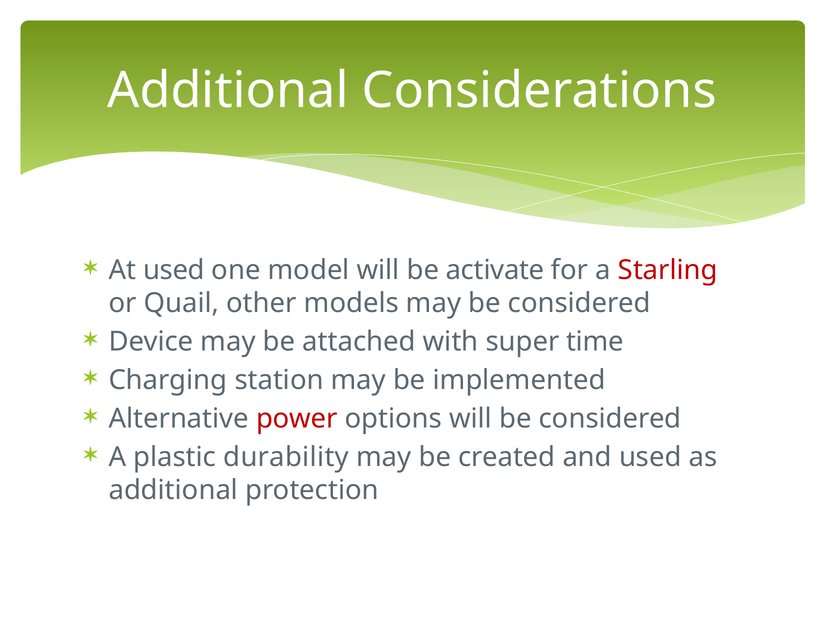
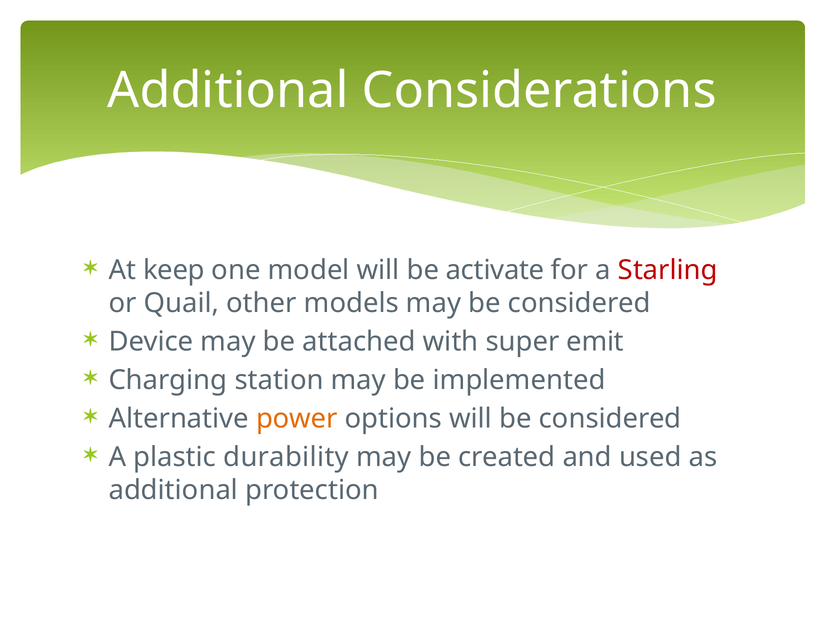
At used: used -> keep (174, 270)
time: time -> emit (595, 342)
power colour: red -> orange (297, 419)
